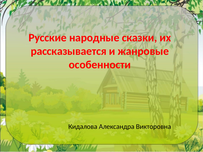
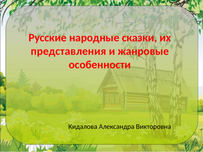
рассказывается: рассказывается -> представления (68, 51)
